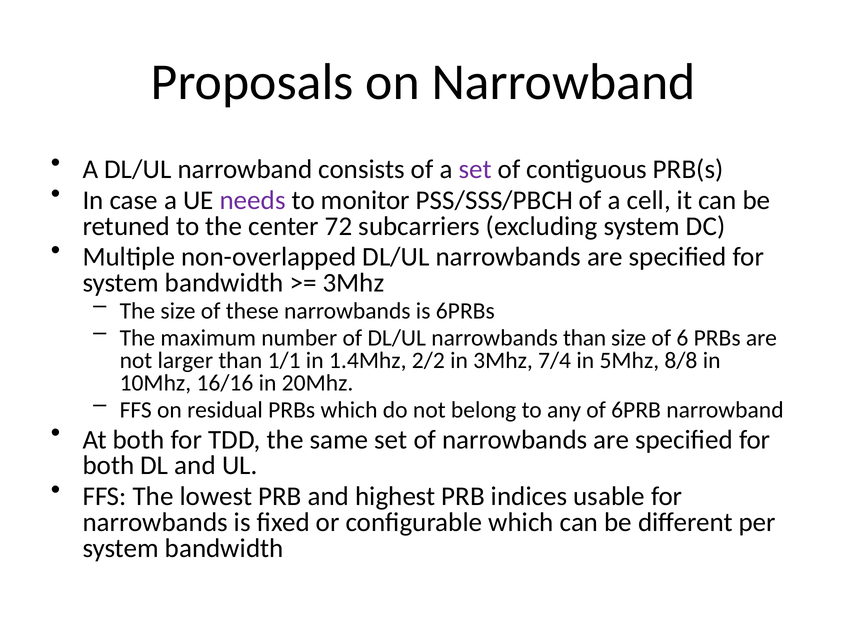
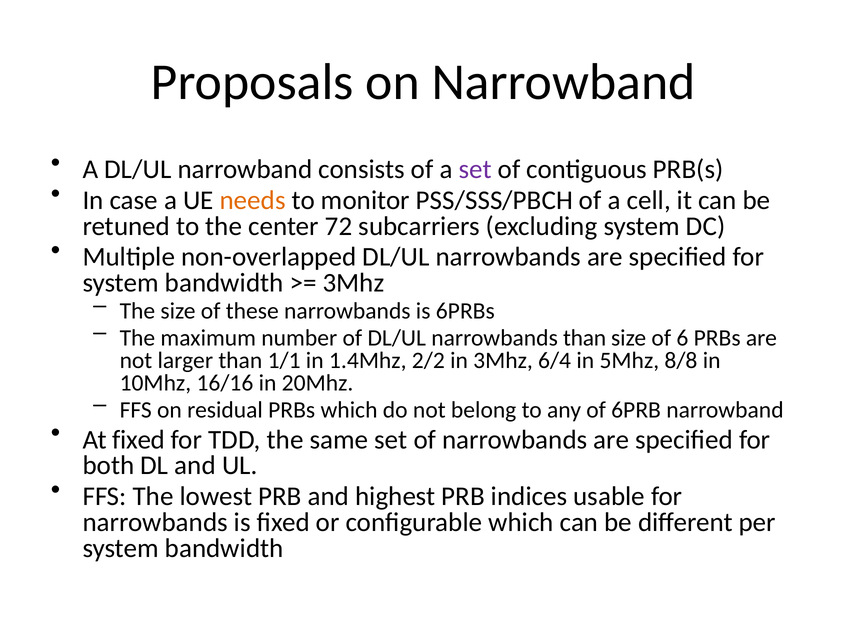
needs colour: purple -> orange (253, 200)
7/4: 7/4 -> 6/4 (555, 361)
At both: both -> fixed (139, 440)
